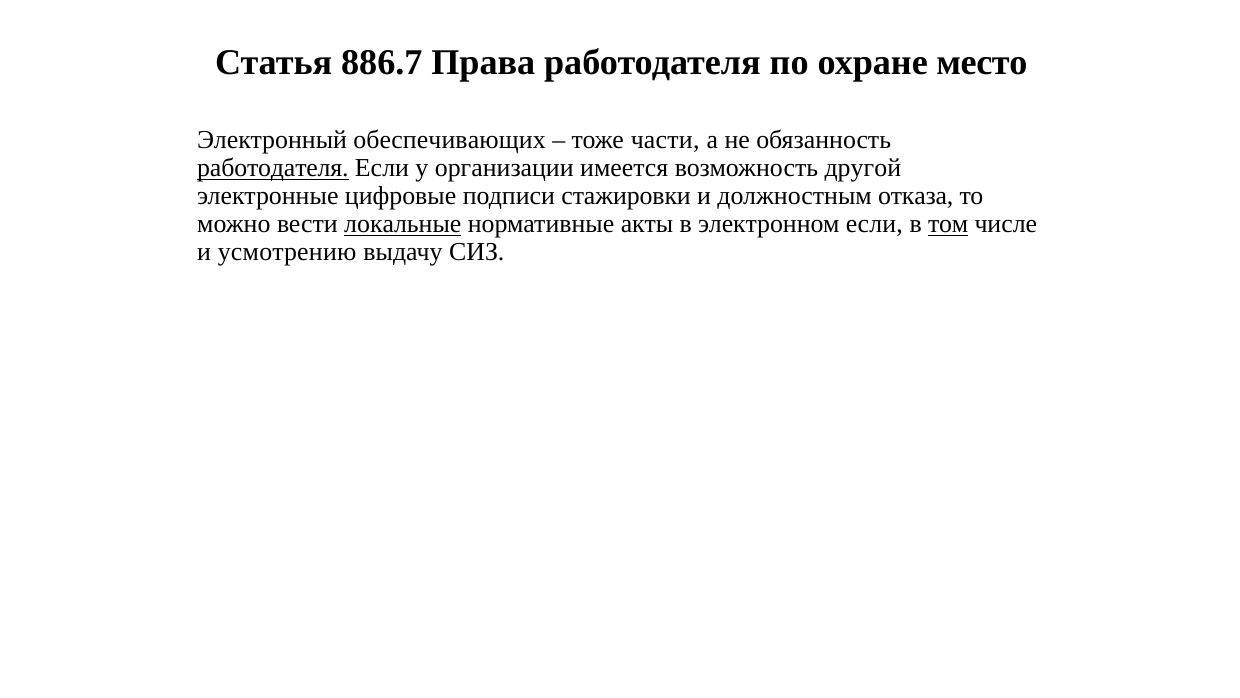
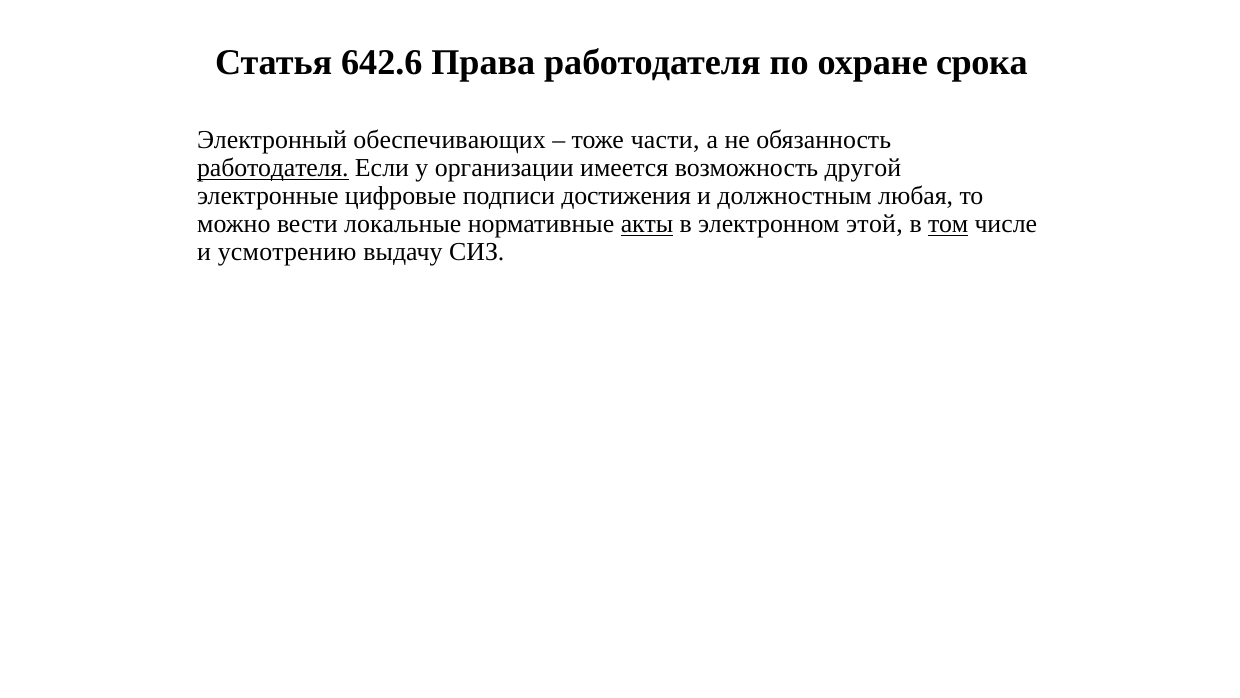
886.7: 886.7 -> 642.6 (382, 63)
место: место -> срока (982, 63)
стажировки: стажировки -> достижения (626, 196)
отказа: отказа -> любая (916, 196)
локальные underline: present -> none (403, 224)
акты underline: none -> present (647, 224)
электронном если: если -> этой (874, 224)
